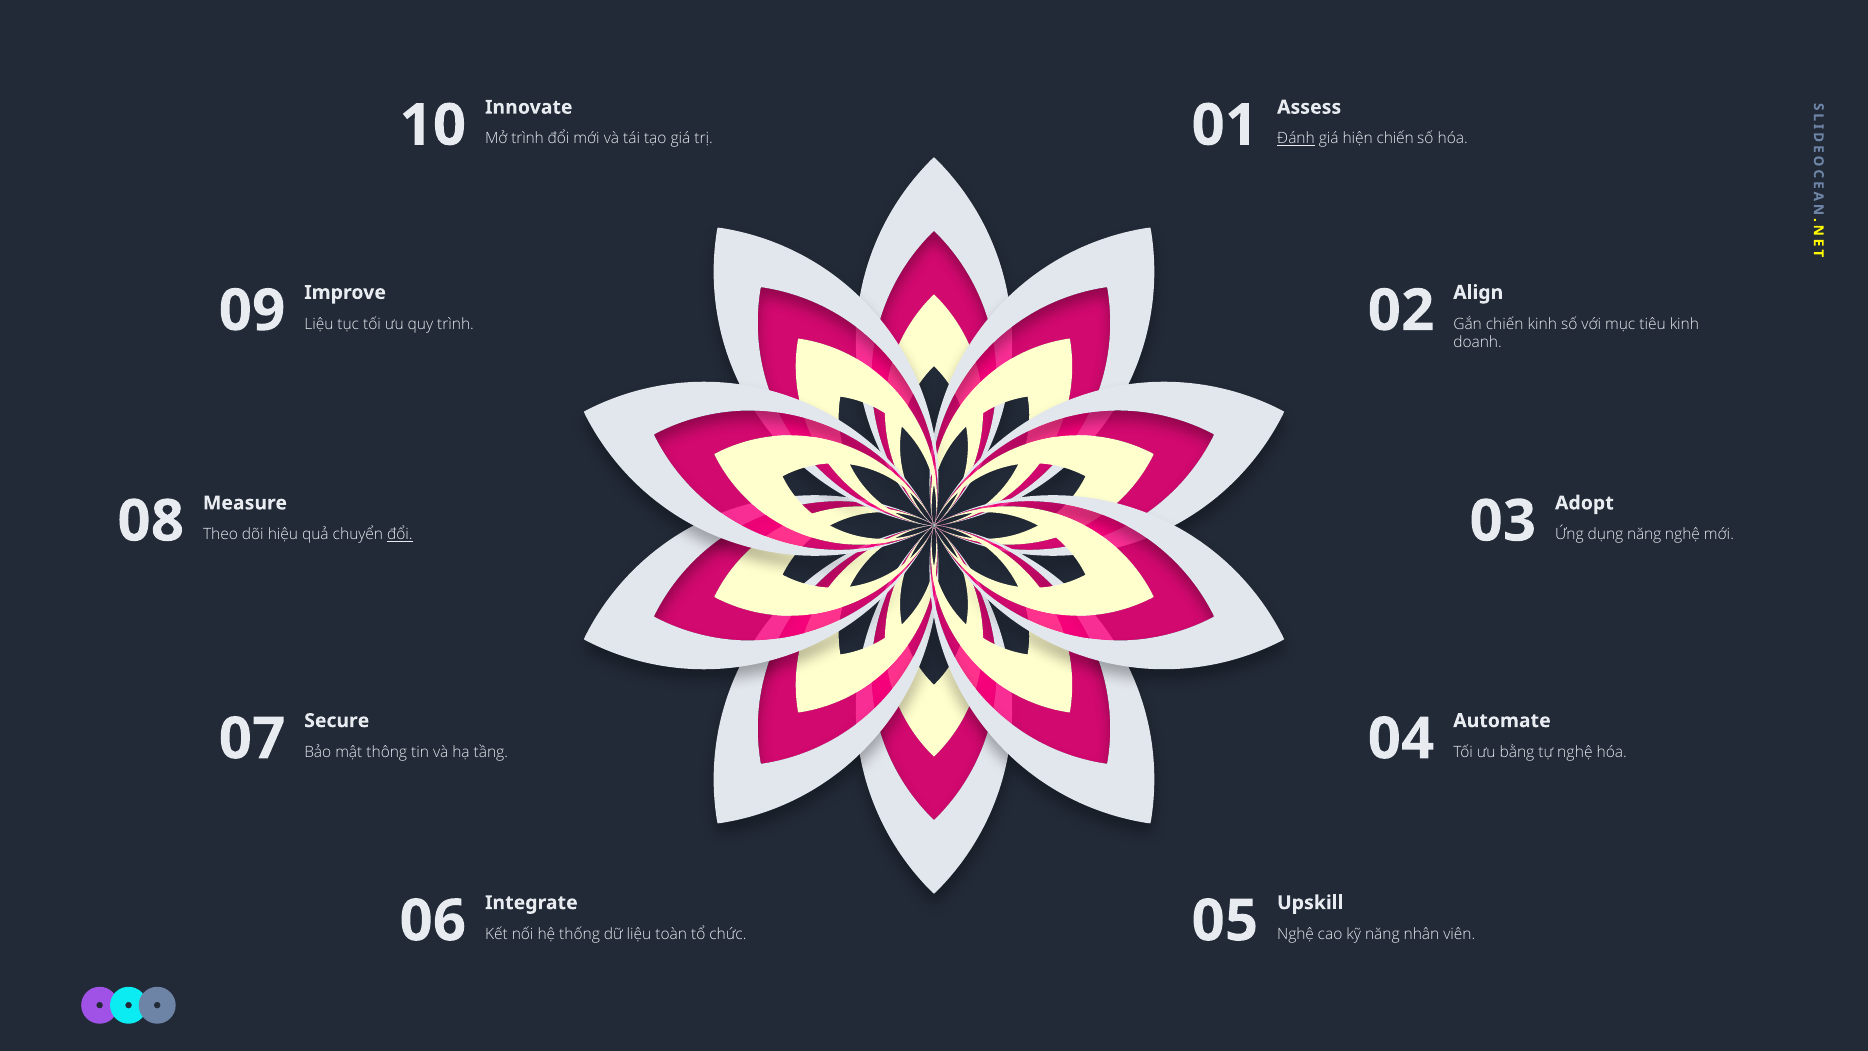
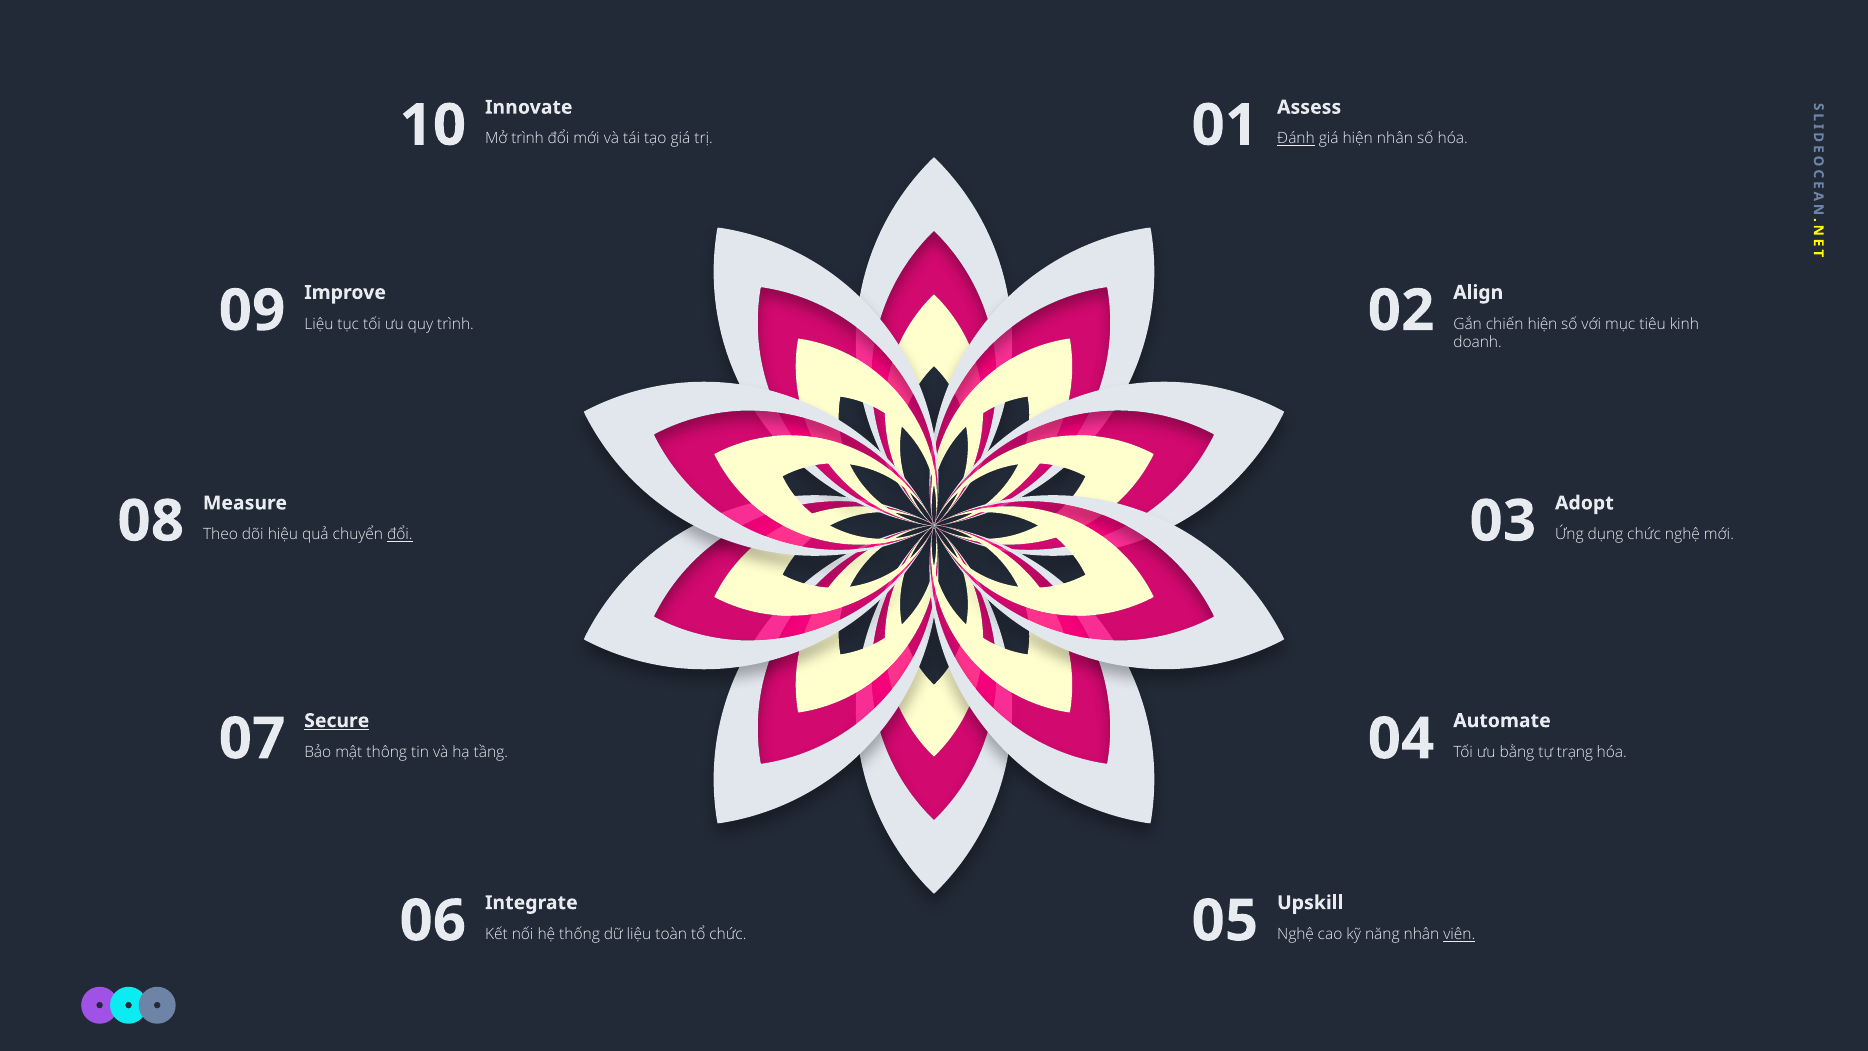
hiện chiến: chiến -> nhân (1395, 139)
chiến kinh: kinh -> hiện (1542, 324)
dụng năng: năng -> chức (1644, 534)
Secure underline: none -> present (337, 721)
tự nghệ: nghệ -> trạng (1575, 752)
viên underline: none -> present (1459, 934)
